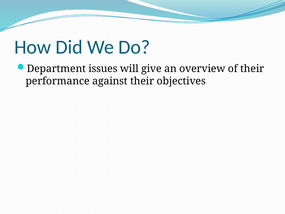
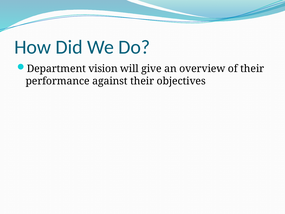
issues: issues -> vision (103, 69)
